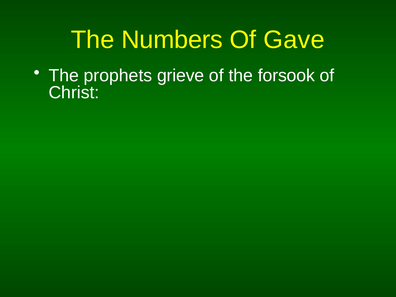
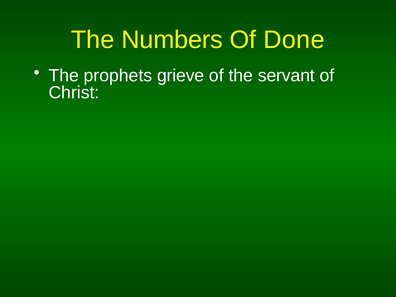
Gave: Gave -> Done (294, 40)
forsook: forsook -> servant (286, 76)
